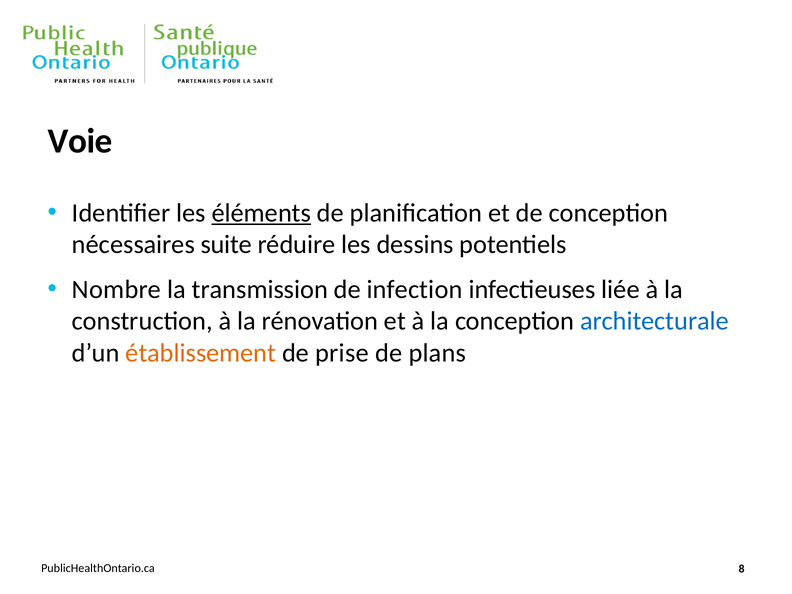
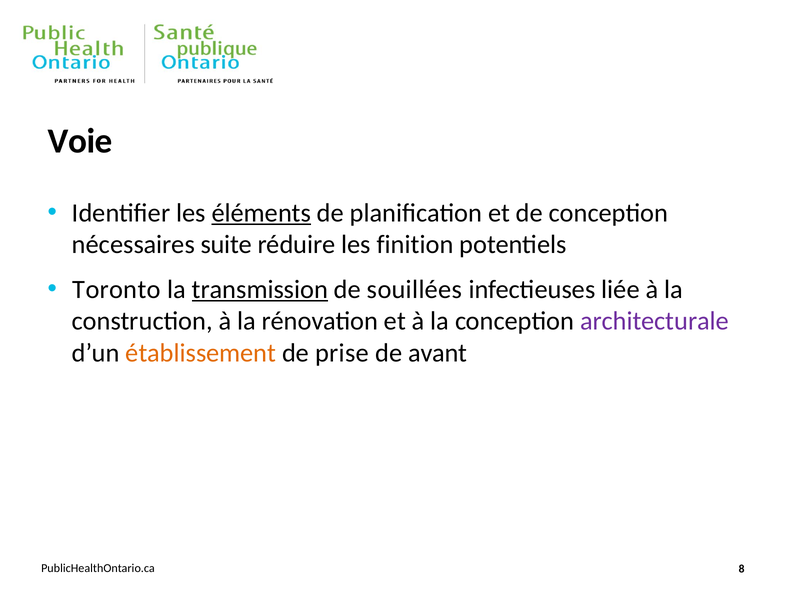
dessins: dessins -> finition (415, 245)
Nombre: Nombre -> Toronto (117, 290)
transmission underline: none -> present (260, 290)
infection: infection -> souillées (414, 290)
architecturale colour: blue -> purple (654, 321)
plans: plans -> avant (438, 353)
